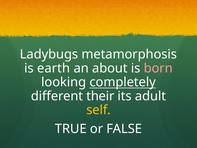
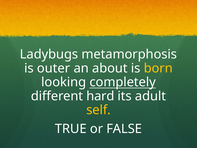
earth: earth -> outer (54, 68)
born colour: pink -> yellow (158, 68)
their: their -> hard (100, 96)
